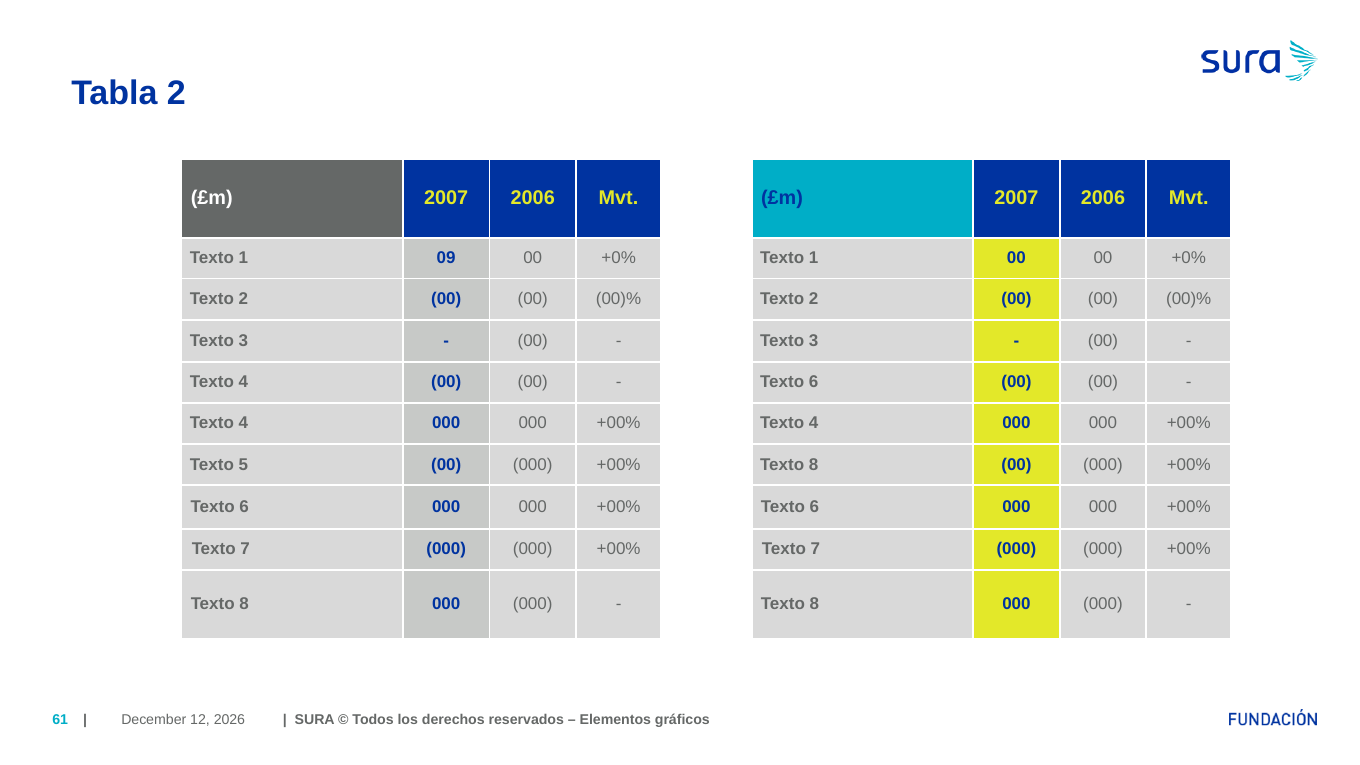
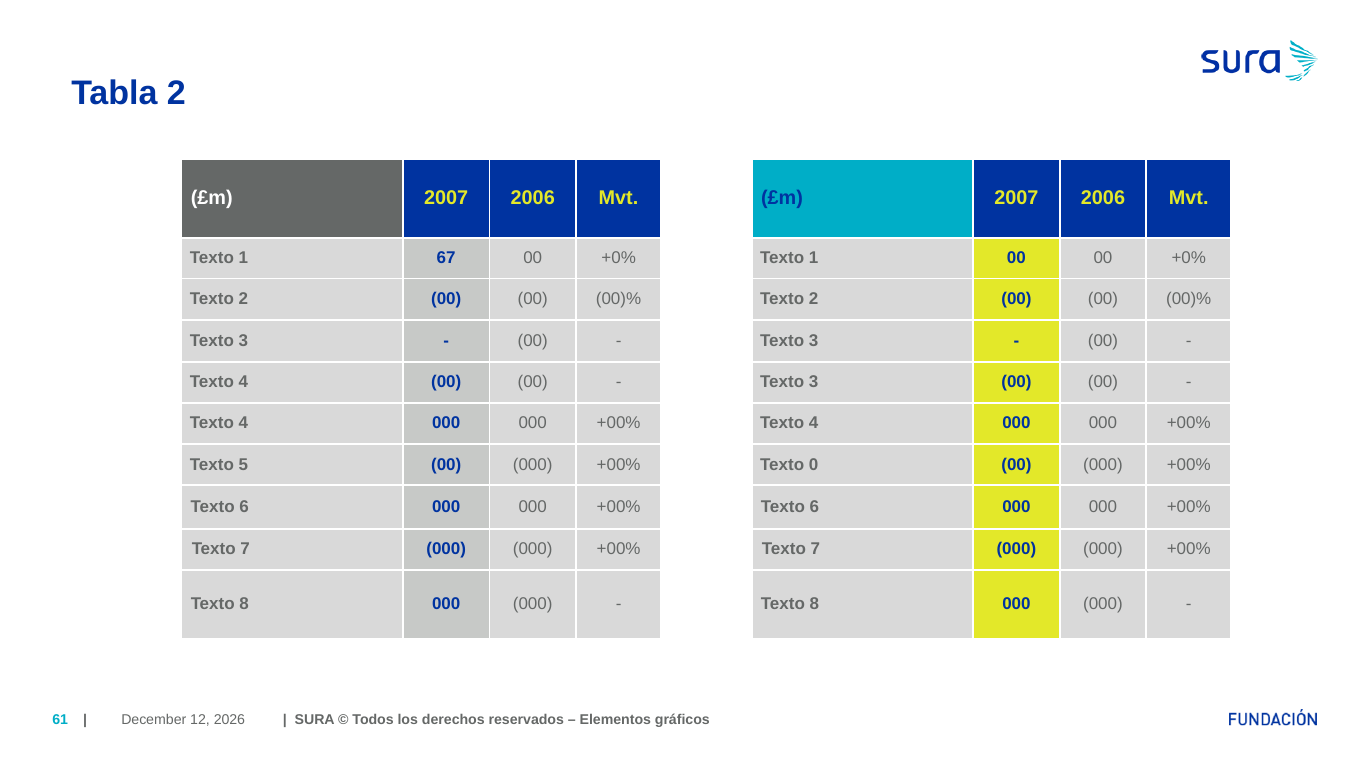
09: 09 -> 67 (446, 258)
6: 6 -> 3 (814, 382)
8: 8 -> 0 (814, 465)
